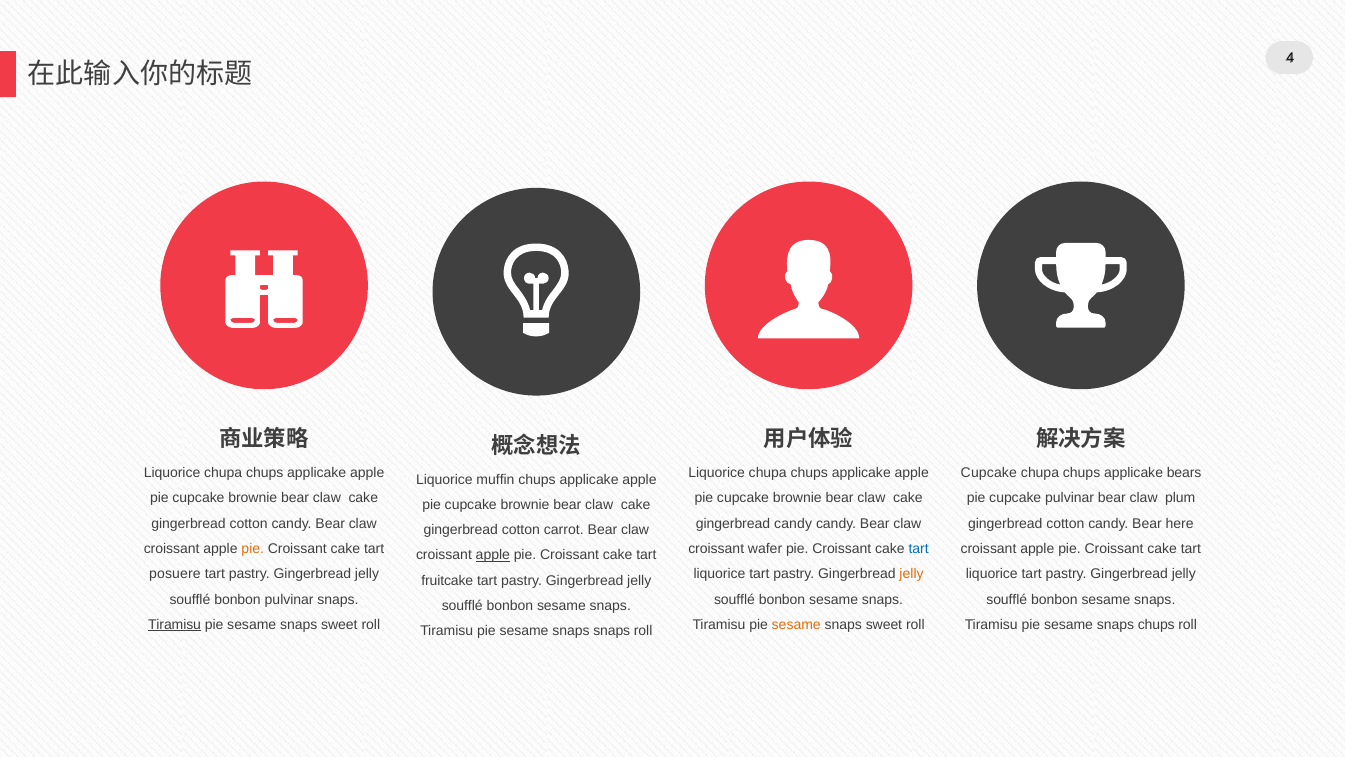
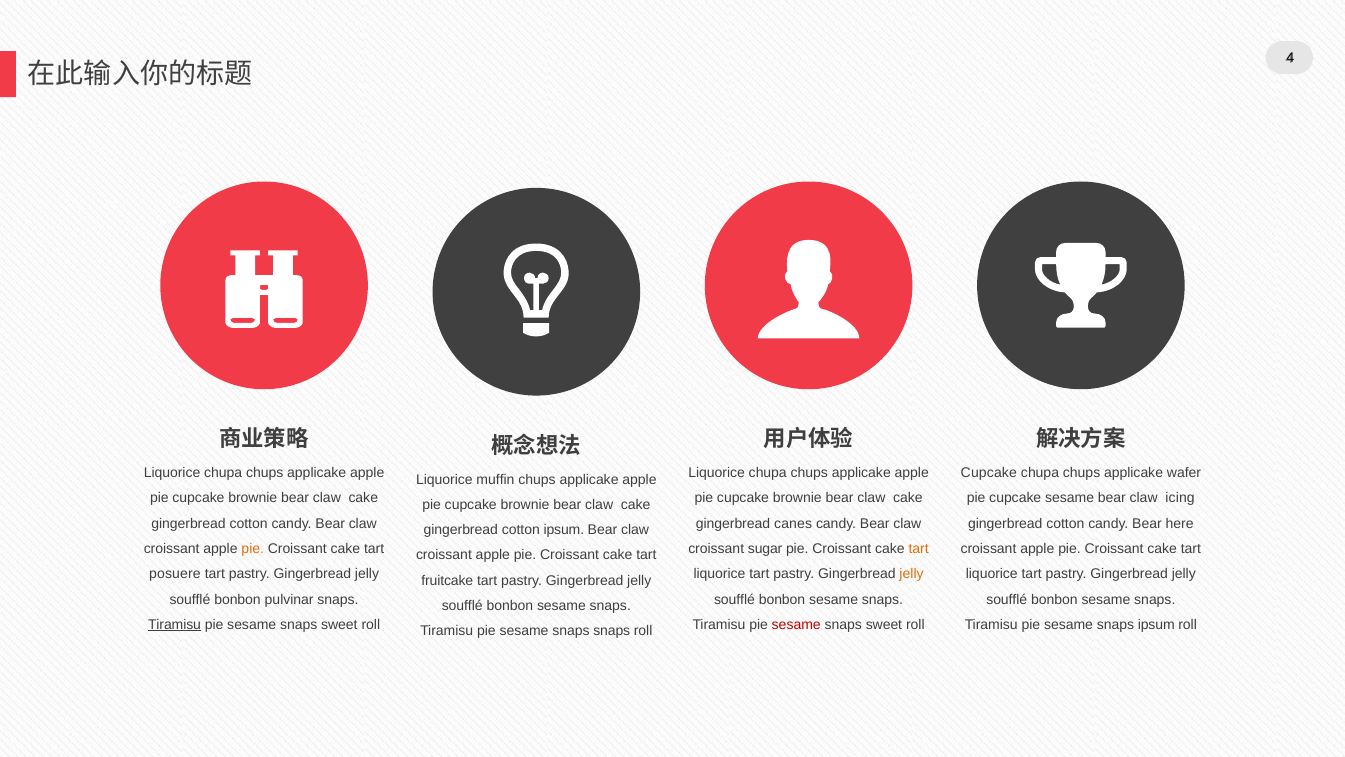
bears: bears -> wafer (1184, 473)
cupcake pulvinar: pulvinar -> sesame (1070, 498)
plum: plum -> icing (1180, 498)
gingerbread candy: candy -> canes (793, 523)
cotton carrot: carrot -> ipsum (564, 530)
wafer: wafer -> sugar (765, 549)
tart colour: blue -> orange (919, 549)
apple underline: present -> none (493, 555)
sesame colour: orange -> red (796, 624)
snaps chups: chups -> ipsum (1156, 624)
